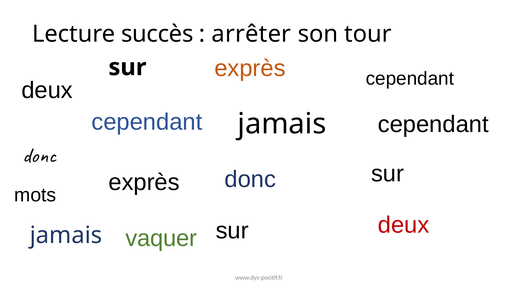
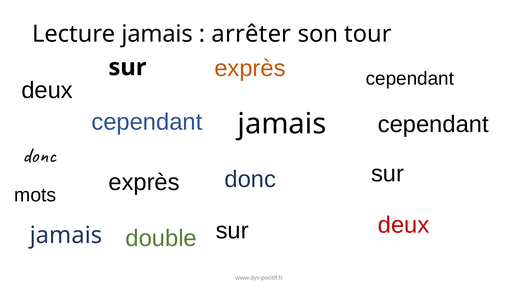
Lecture succès: succès -> jamais (157, 34)
vaquer: vaquer -> double (161, 239)
